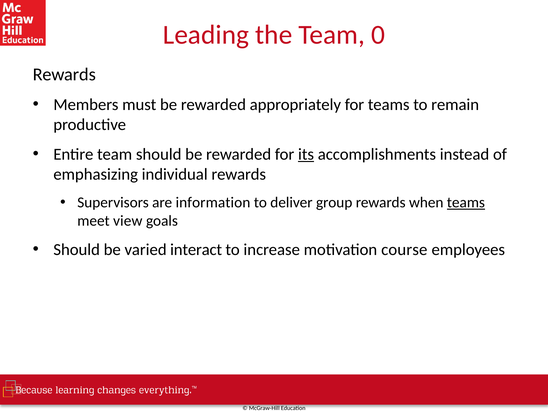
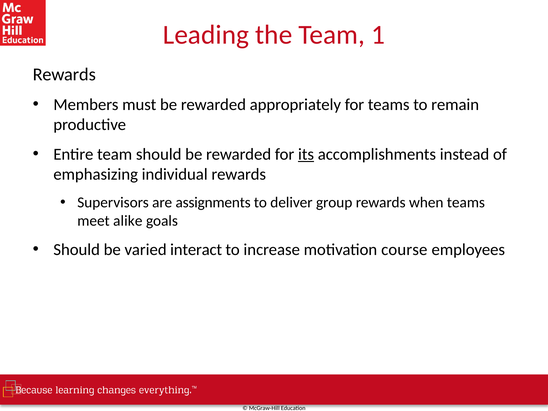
0: 0 -> 1 (378, 35)
information: information -> assignments (213, 203)
teams underline: present -> none (466, 203)
view: view -> alike (128, 221)
